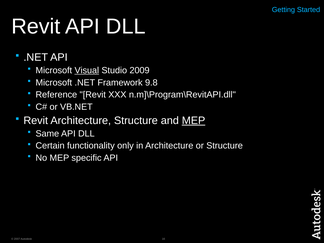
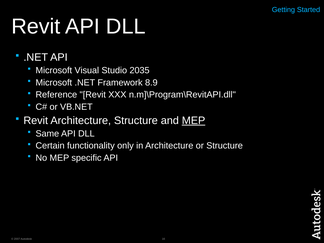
Visual underline: present -> none (87, 70)
2009: 2009 -> 2035 (140, 70)
9.8: 9.8 -> 8.9 (151, 83)
